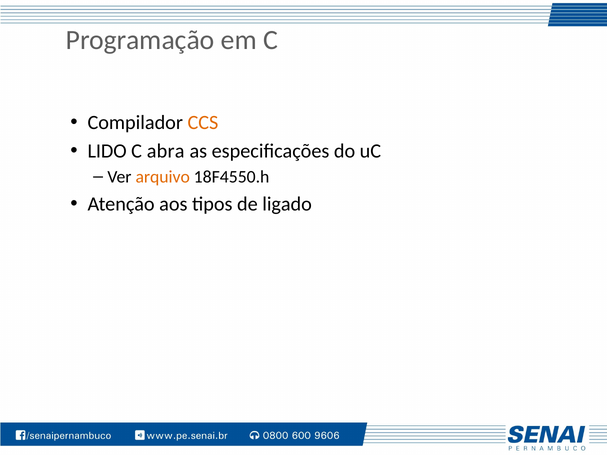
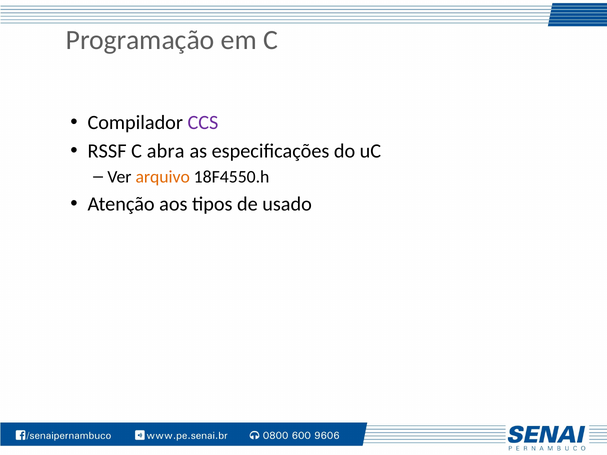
CCS colour: orange -> purple (203, 123)
LIDO: LIDO -> RSSF (107, 151)
ligado: ligado -> usado (287, 204)
